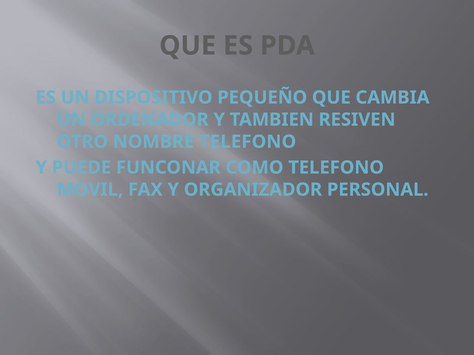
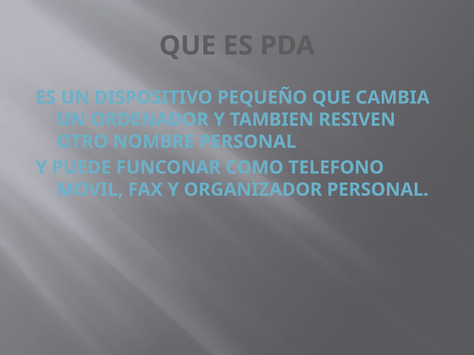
NOMBRE TELEFONO: TELEFONO -> PERSONAL (248, 142)
